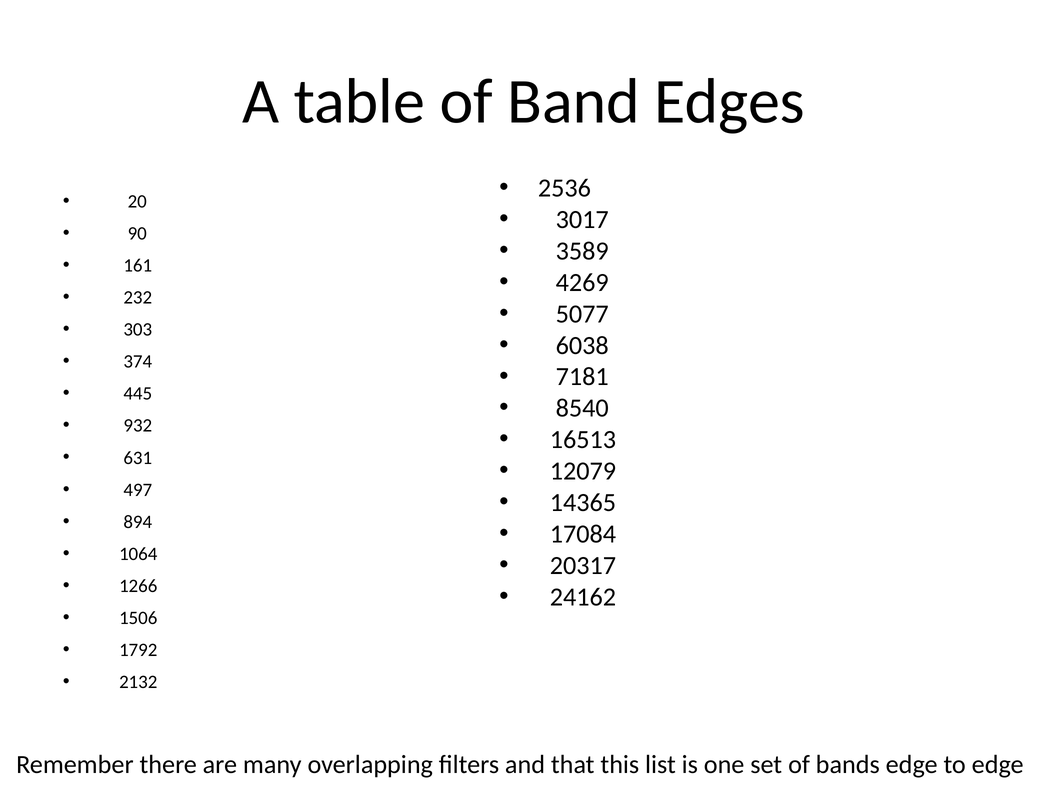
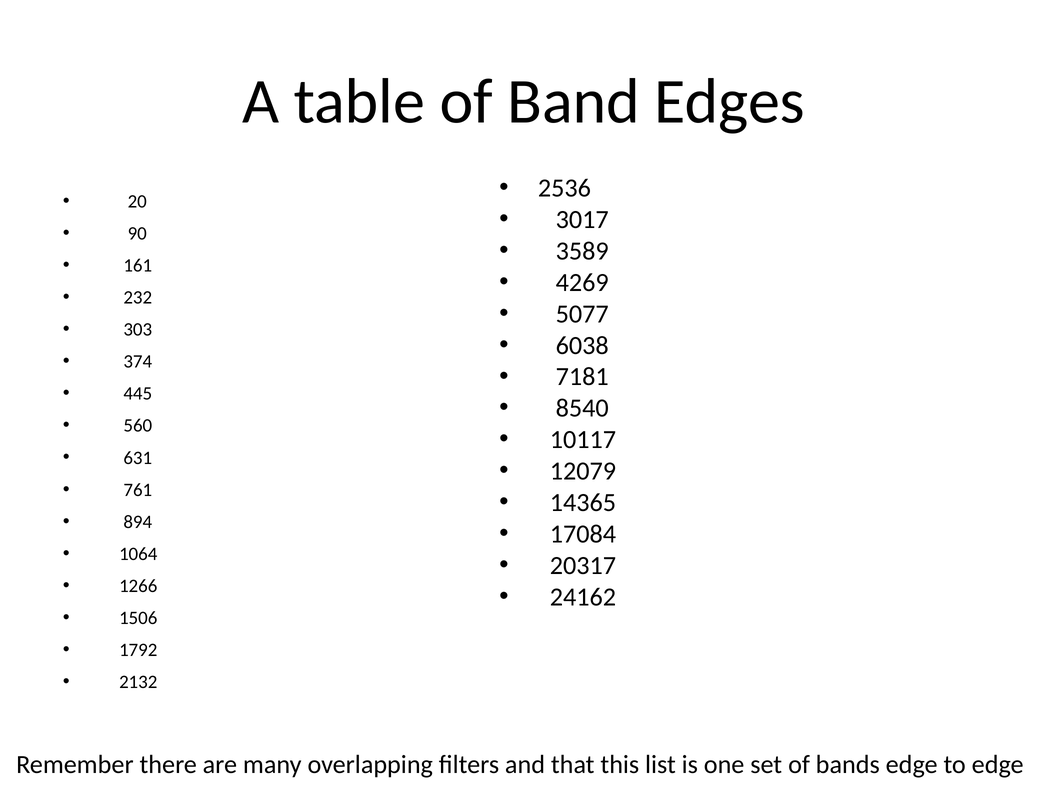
932: 932 -> 560 (138, 426)
16513: 16513 -> 10117 (583, 440)
497: 497 -> 761 (138, 490)
